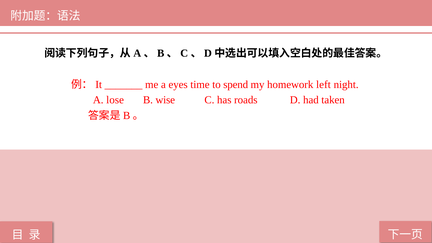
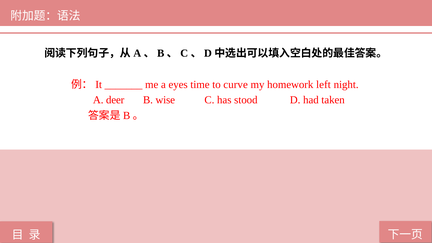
spend: spend -> curve (236, 84)
lose: lose -> deer (115, 100)
roads: roads -> stood (246, 100)
